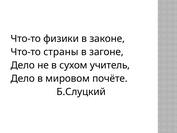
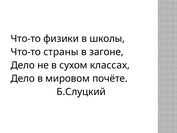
законе: законе -> школы (107, 39)
учитель: учитель -> классах (110, 65)
